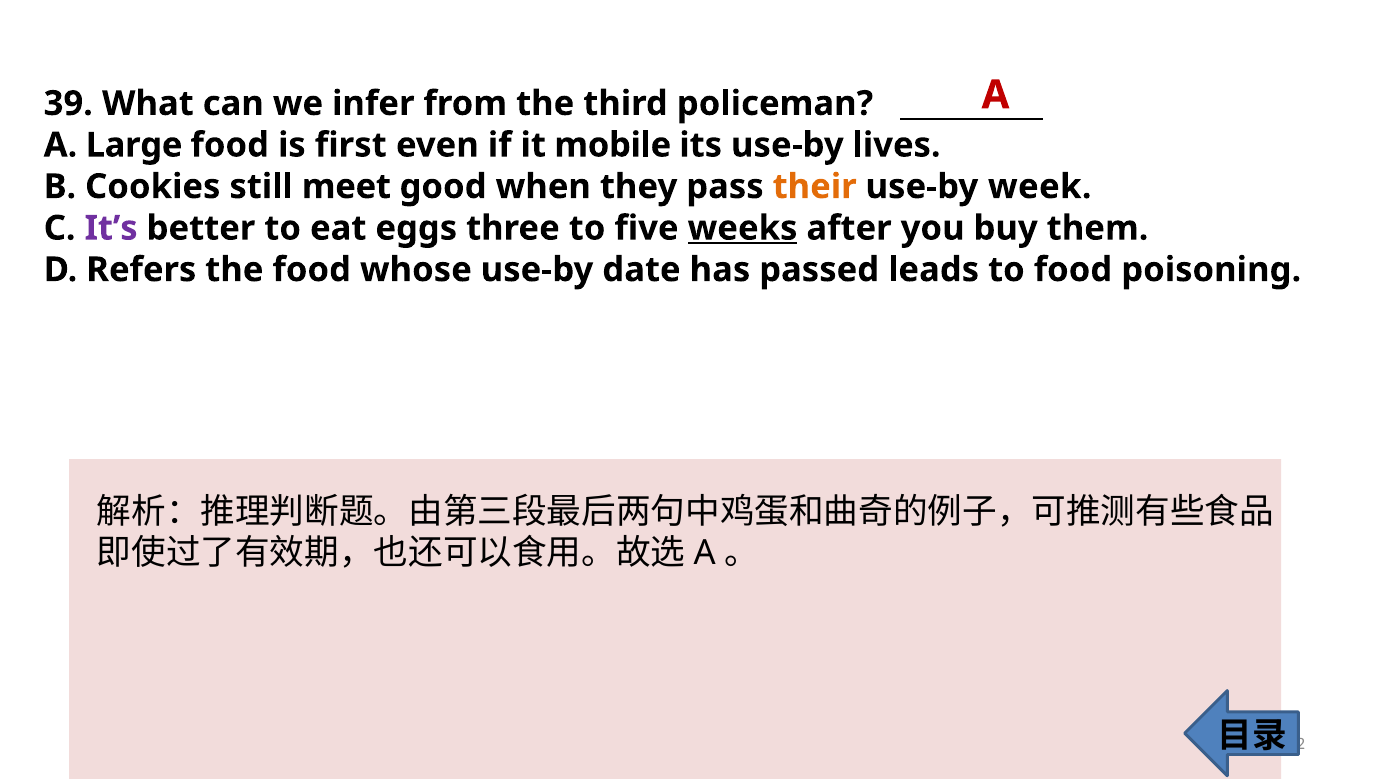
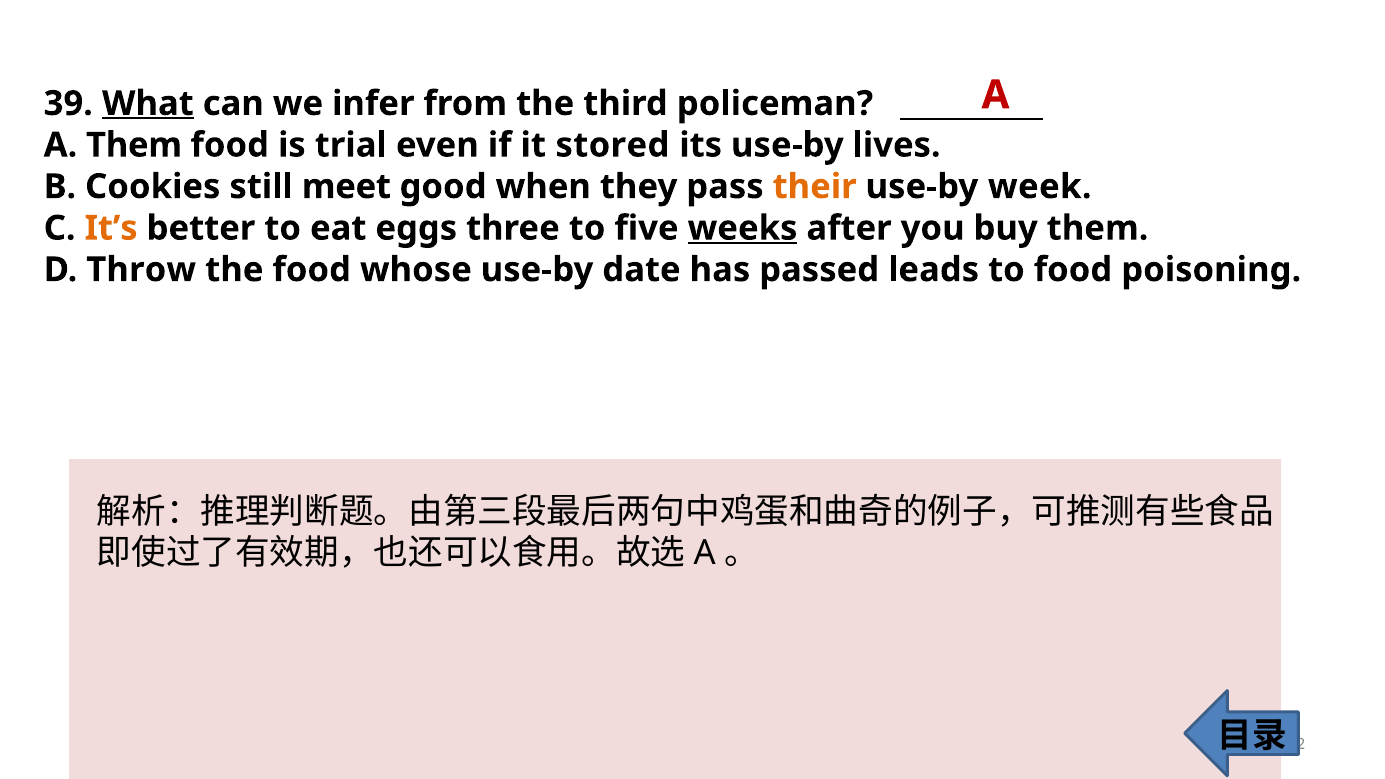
What underline: none -> present (148, 104)
A Large: Large -> Them (134, 145)
first: first -> trial (351, 145)
mobile: mobile -> stored (612, 145)
It’s colour: purple -> orange (111, 228)
Refers: Refers -> Throw (141, 270)
